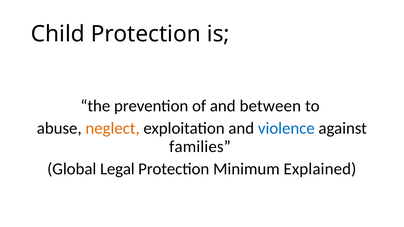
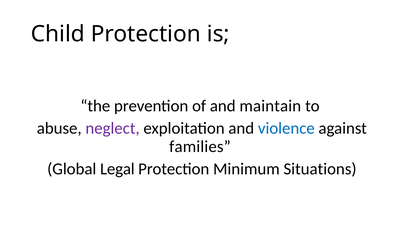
between: between -> maintain (270, 106)
neglect colour: orange -> purple (113, 129)
Explained: Explained -> Situations (320, 169)
